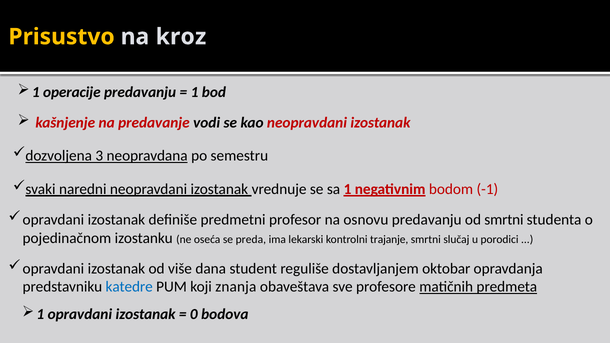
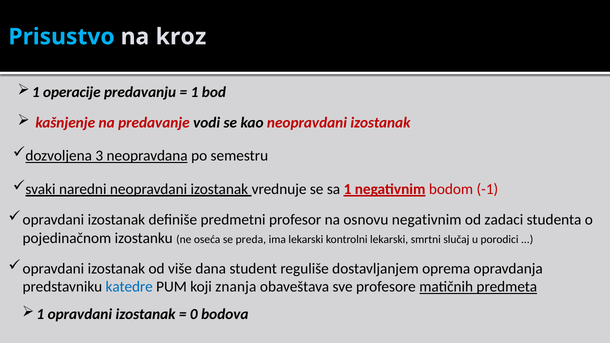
Prisustvo colour: yellow -> light blue (62, 37)
osnovu predavanju: predavanju -> negativnim (427, 220)
od smrtni: smrtni -> zadaci (504, 220)
kontrolni trajanje: trajanje -> lekarski (389, 239)
oktobar: oktobar -> oprema (446, 269)
